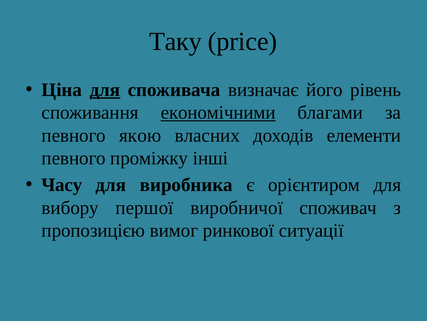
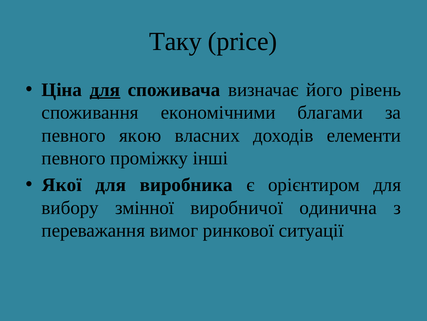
економічними underline: present -> none (218, 112)
Часу: Часу -> Якої (62, 184)
першої: першої -> змінної (145, 207)
споживач: споживач -> одинична (338, 207)
пропозицією: пропозицією -> переважання (93, 230)
